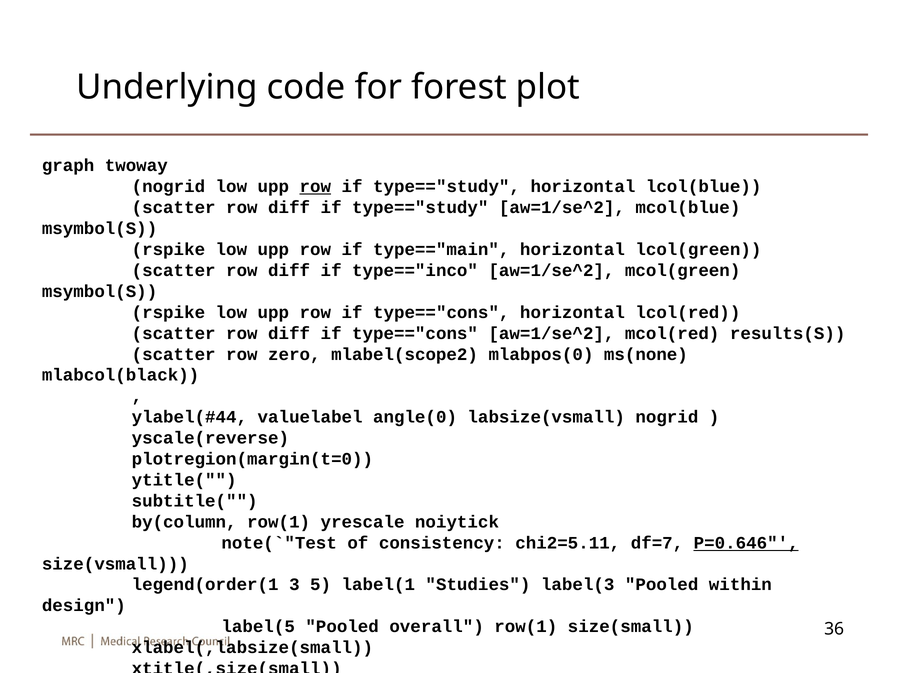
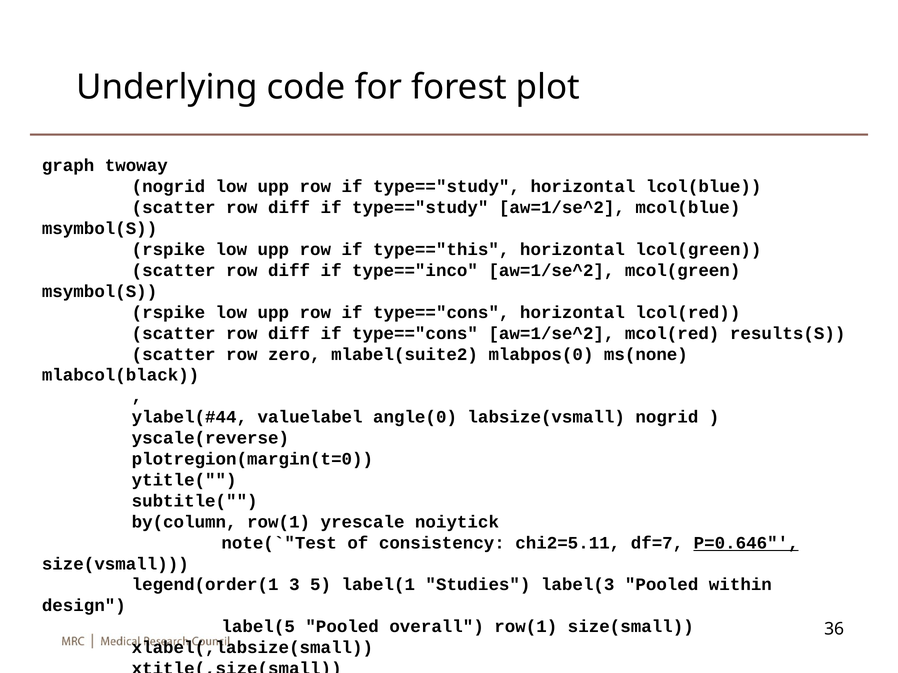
row underline: present -> none (315, 187)
type=="main: type=="main -> type=="this (441, 250)
mlabel(scope2: mlabel(scope2 -> mlabel(suite2 (405, 355)
